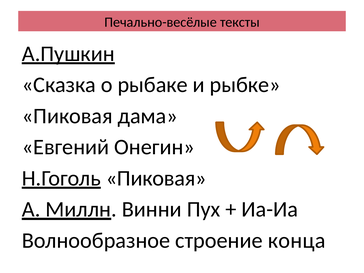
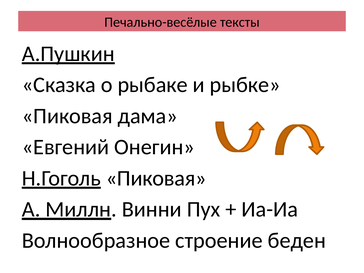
конца: конца -> беден (297, 240)
